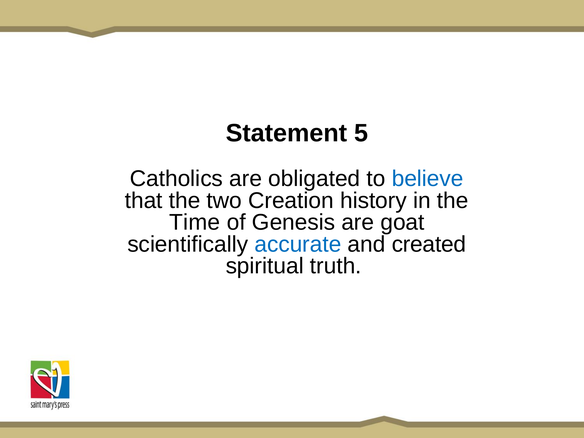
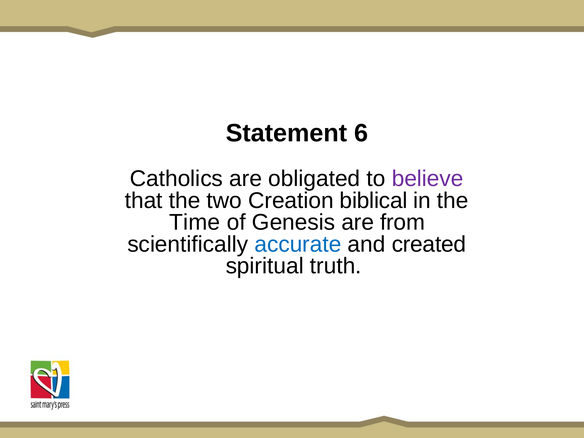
5: 5 -> 6 (361, 133)
believe colour: blue -> purple (428, 179)
history: history -> biblical (374, 201)
goat: goat -> from (403, 222)
